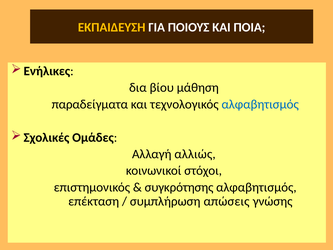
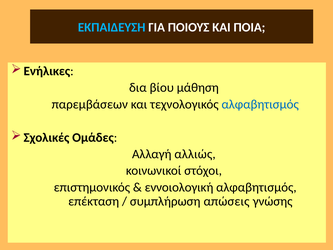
ΕΚΠΑΙΔΕΥΣΗ colour: yellow -> light blue (112, 27)
παραδείγματα: παραδείγματα -> παρεμβάσεων (90, 104)
συγκρότησης: συγκρότησης -> εννοιολογική (179, 187)
